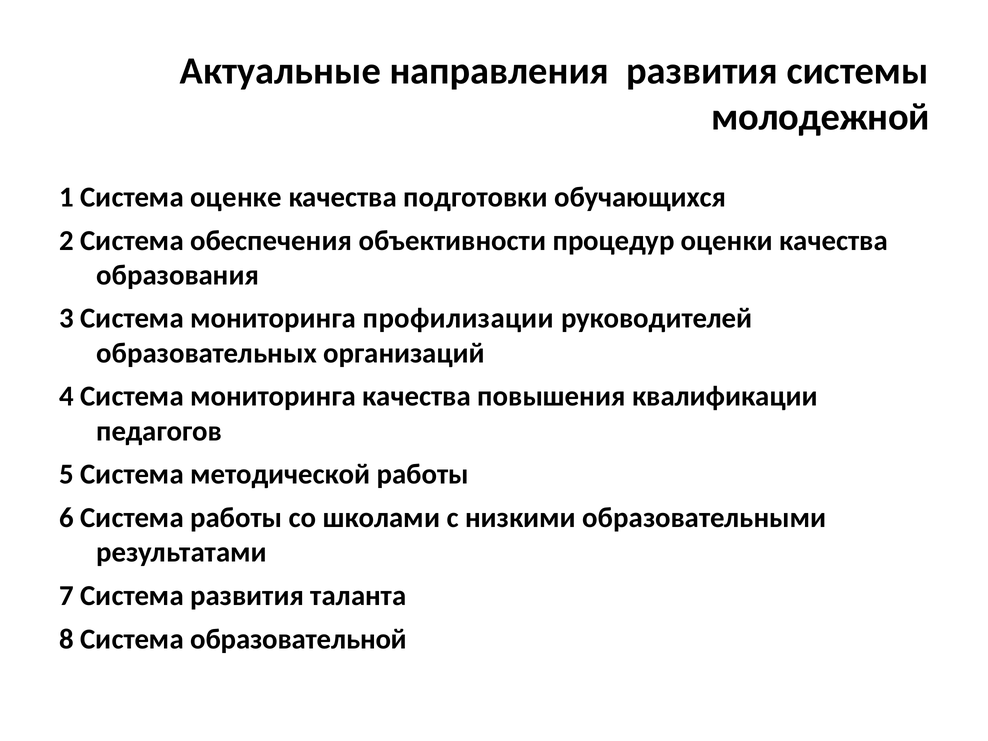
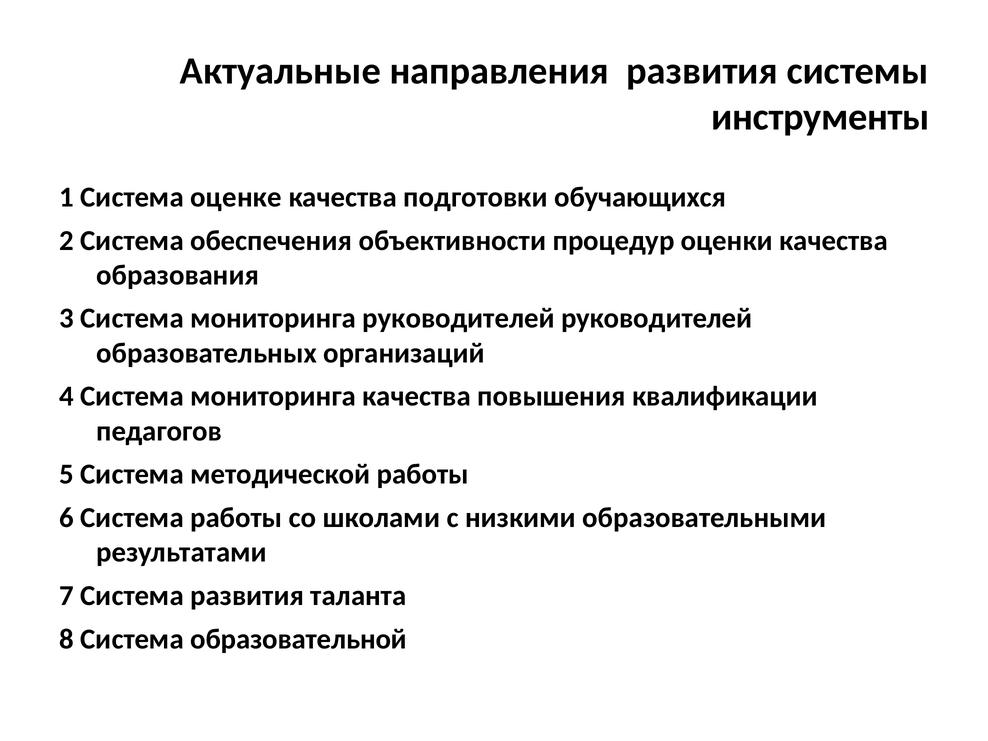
молодежной: молодежной -> инструменты (821, 117)
мониторинга профилизации: профилизации -> руководителей (459, 318)
